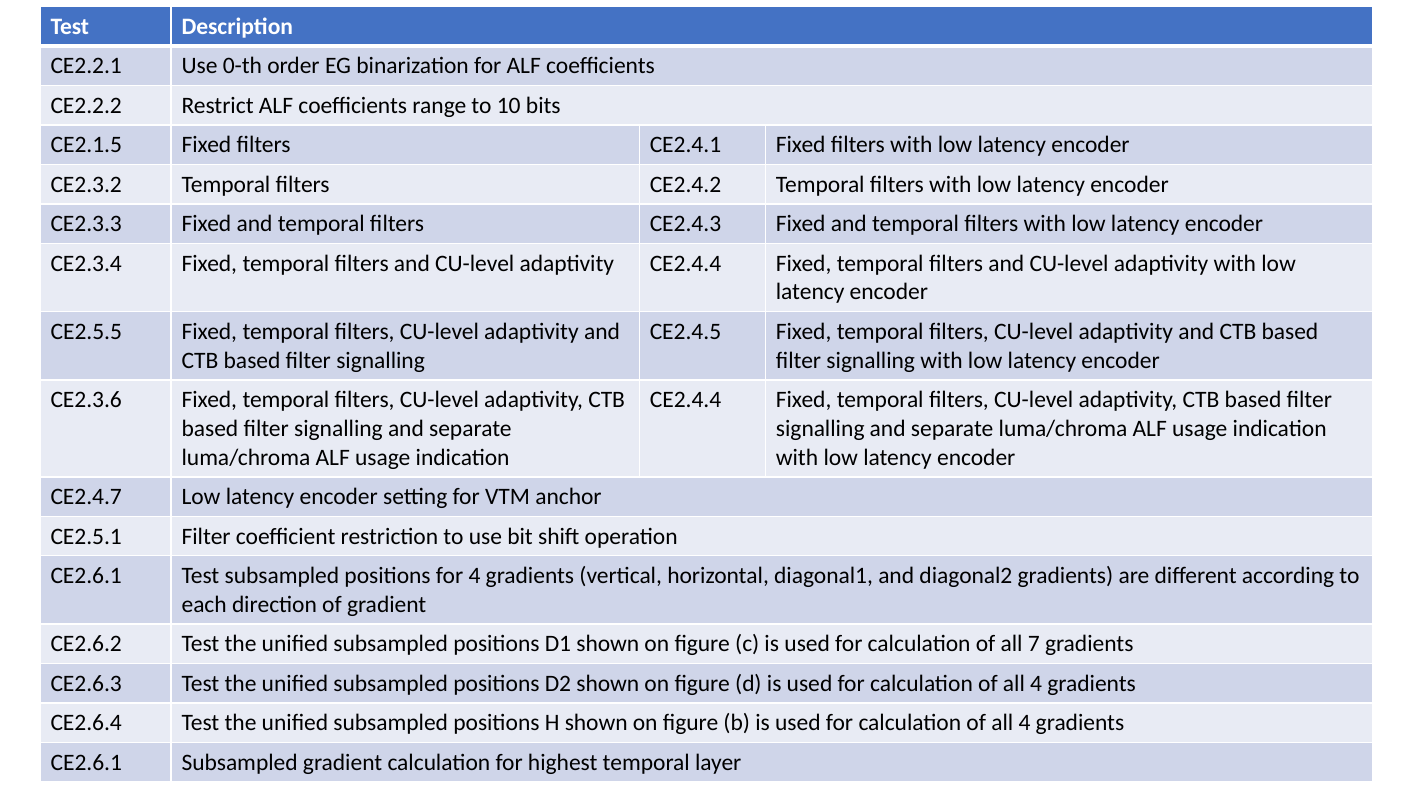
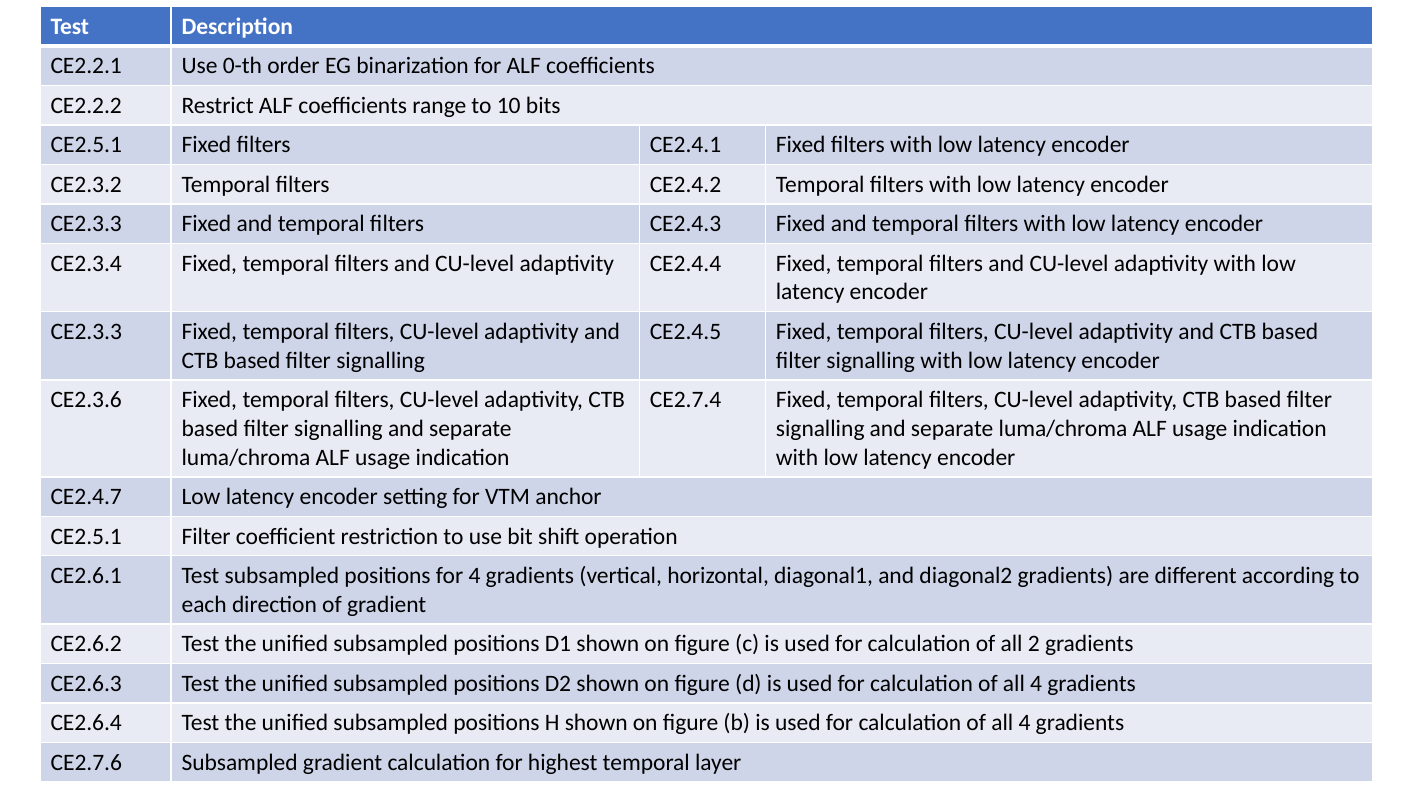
CE2.1.5: CE2.1.5 -> CE2.5.1 (86, 145)
CE2.5.5: CE2.5.5 -> CE2.3.3 (86, 332)
CE2.4.4: CE2.4.4 -> CE2.7.4 (686, 400)
7: 7 -> 2 (1034, 644)
CE2.6.1: CE2.6.1 -> CE2.7.6 (86, 762)
